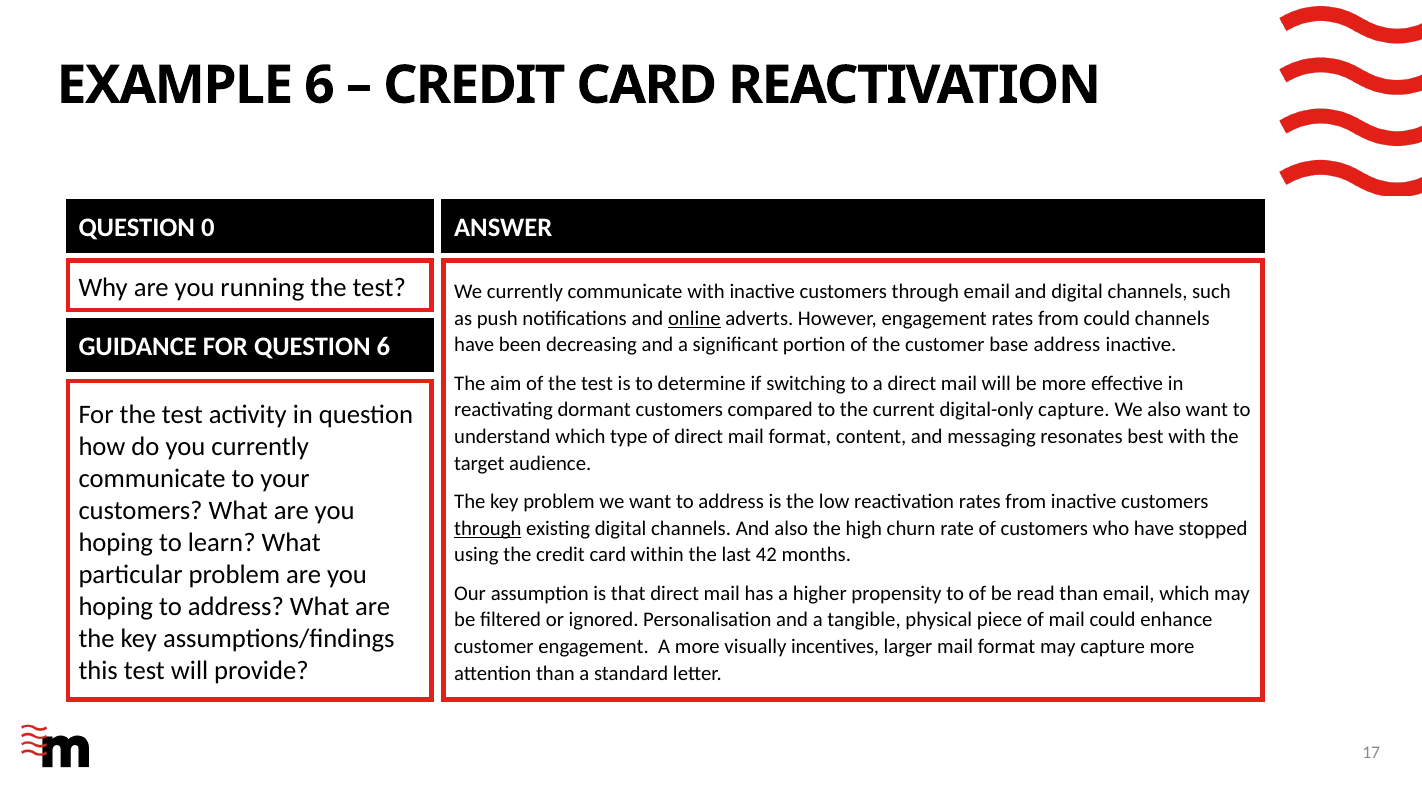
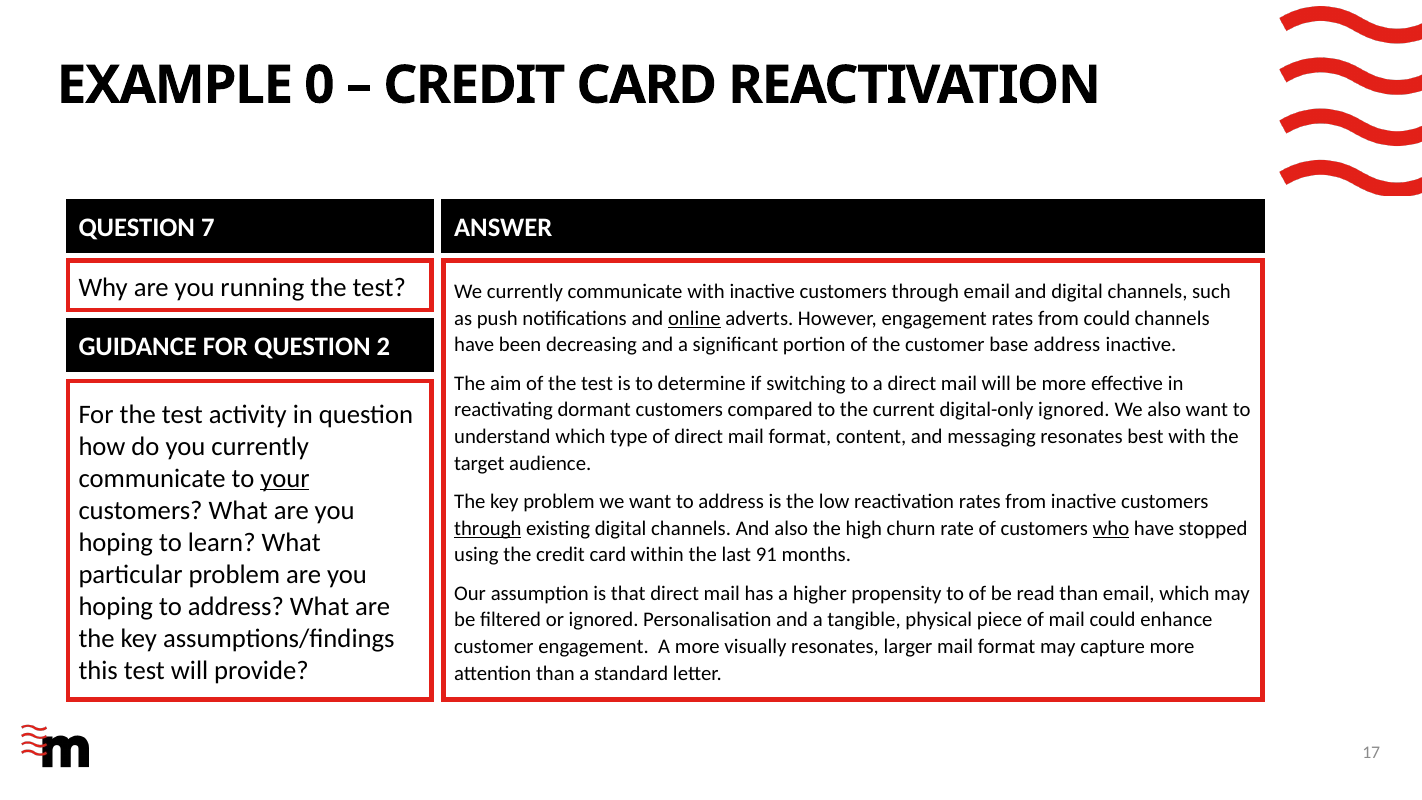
EXAMPLE 6: 6 -> 0 (319, 85)
0: 0 -> 7 (208, 228)
QUESTION 6: 6 -> 2 (383, 347)
digital-only capture: capture -> ignored (1074, 410)
your underline: none -> present (285, 478)
who underline: none -> present (1111, 528)
42: 42 -> 91 (766, 555)
visually incentives: incentives -> resonates (835, 647)
